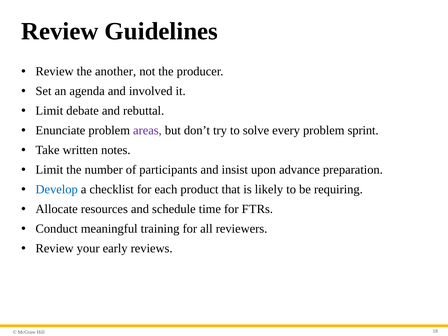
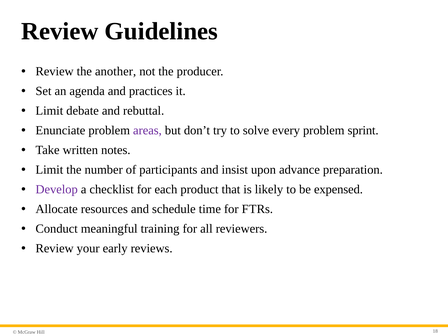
involved: involved -> practices (151, 91)
Develop colour: blue -> purple (57, 189)
requiring: requiring -> expensed (338, 189)
